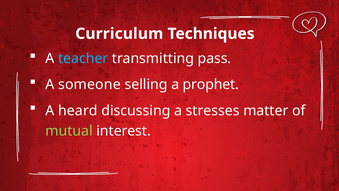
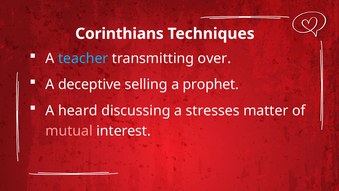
Curriculum: Curriculum -> Corinthians (119, 34)
pass: pass -> over (214, 58)
someone: someone -> deceptive (90, 84)
mutual colour: light green -> pink (69, 131)
